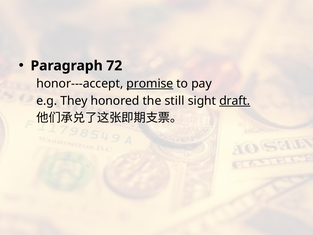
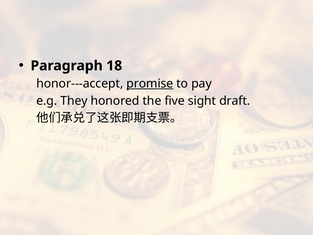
72: 72 -> 18 (114, 66)
still: still -> five (175, 101)
draft underline: present -> none (235, 101)
